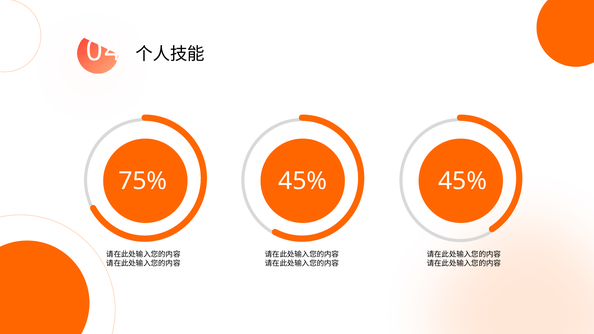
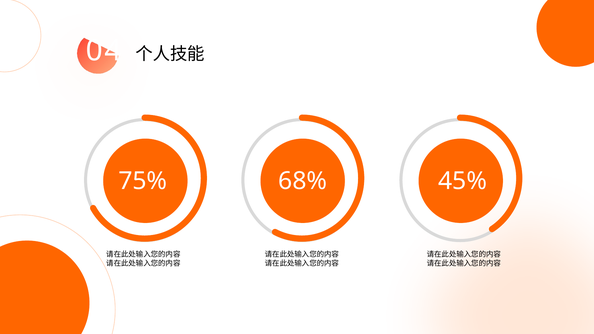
75% 45%: 45% -> 68% (303, 181)
